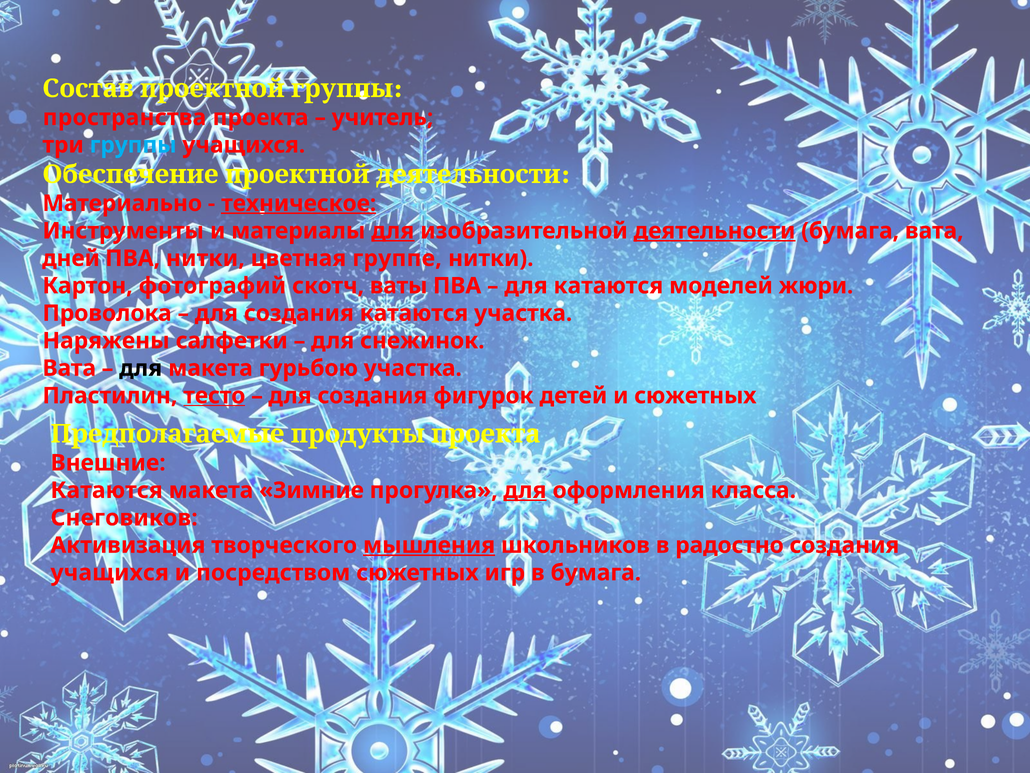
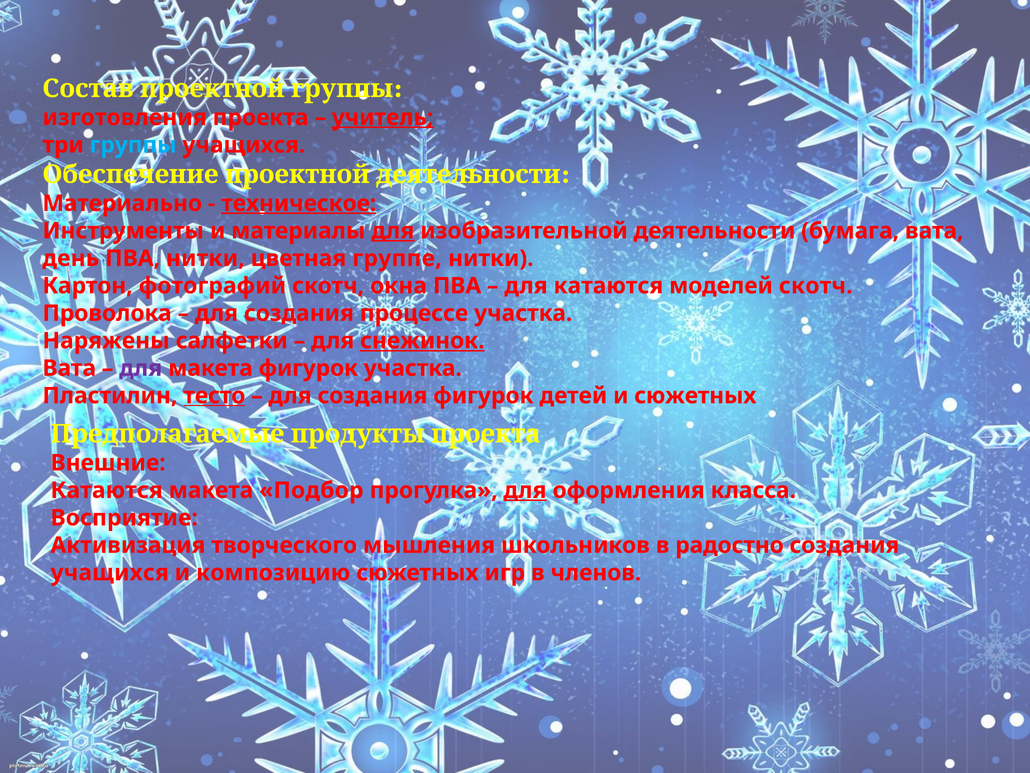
пространства: пространства -> изготовления (125, 117)
учитель underline: none -> present (383, 117)
деятельности underline: present -> none (715, 231)
дней: дней -> день (71, 258)
ваты: ваты -> окна (399, 286)
моделей жюри: жюри -> скотч (816, 286)
создания катаются: катаются -> процессе (414, 313)
снежинок underline: none -> present (422, 341)
для colour: black -> purple (141, 368)
макета гурьбою: гурьбою -> фигурок (308, 368)
Зимние: Зимние -> Подбор (311, 490)
Снеговиков: Снеговиков -> Восприятие (124, 518)
мышления underline: present -> none (429, 545)
посредством: посредством -> композицию (273, 572)
в бумага: бумага -> членов (596, 572)
